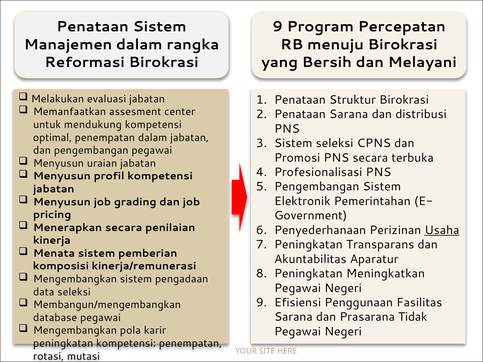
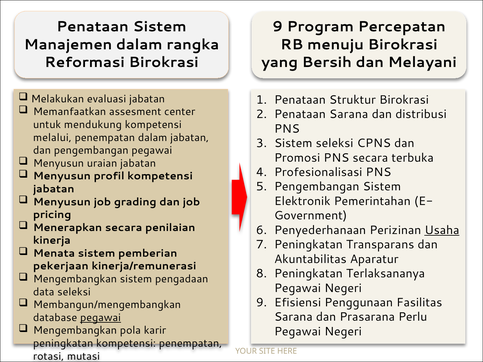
optimal: optimal -> melalui (52, 138)
komposisi: komposisi -> pekerjaan (61, 266)
Meningkatkan: Meningkatkan -> Terlaksananya (386, 274)
Tidak: Tidak -> Perlu (413, 317)
pegawai underline: none -> present (101, 318)
